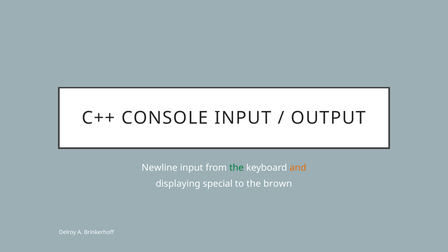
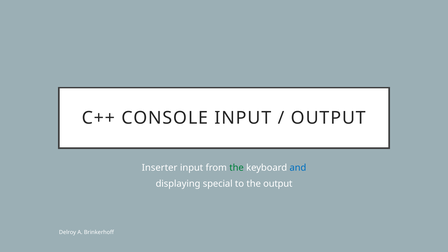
Newline: Newline -> Inserter (160, 168)
and colour: orange -> blue (298, 168)
the brown: brown -> output (278, 184)
